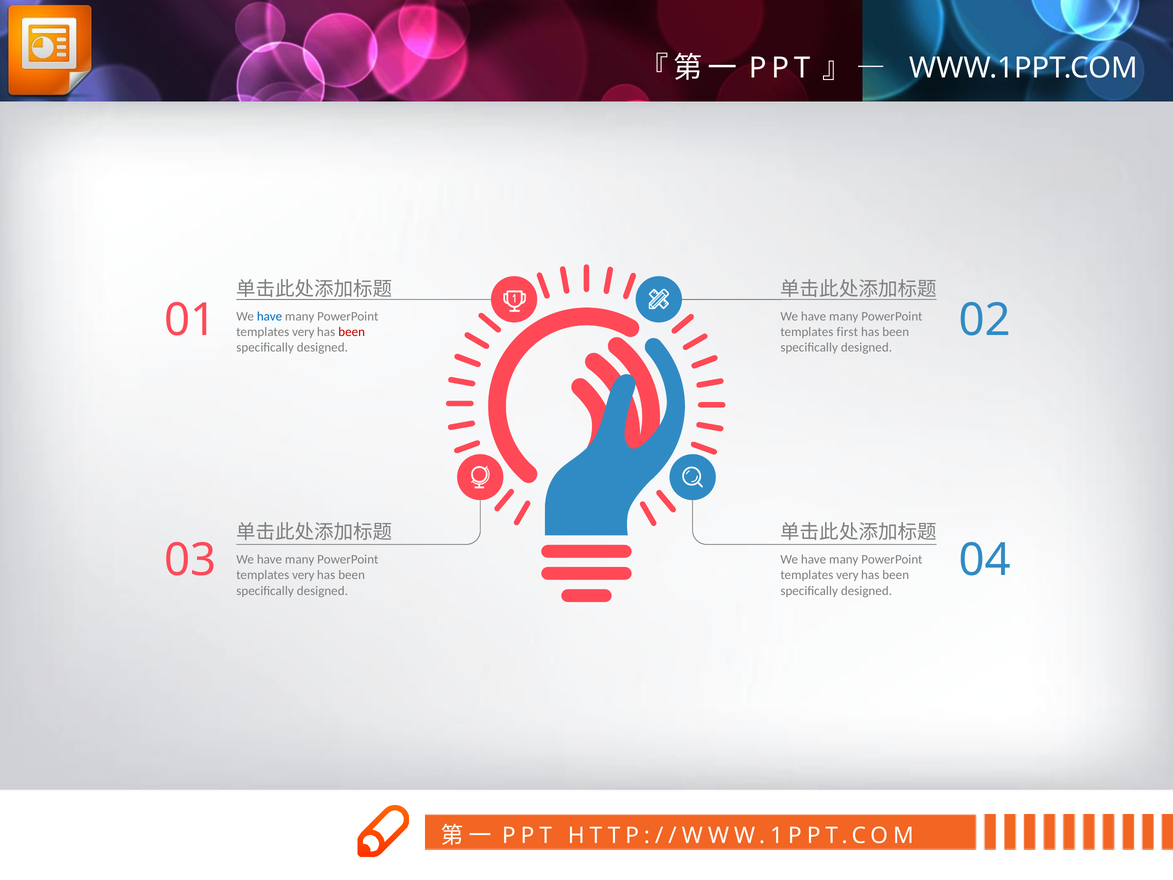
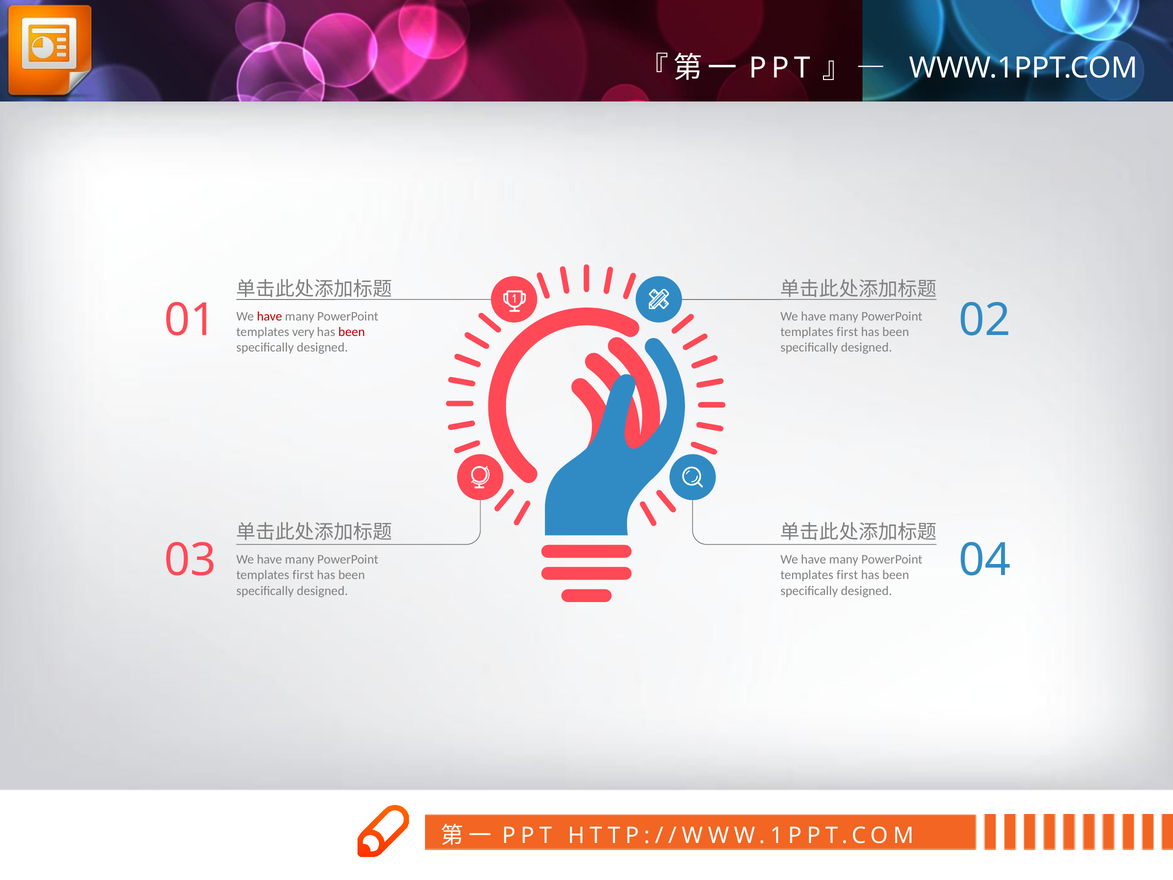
have colour: blue -> red (270, 316)
very: very -> first (303, 575)
very: very -> first (847, 575)
